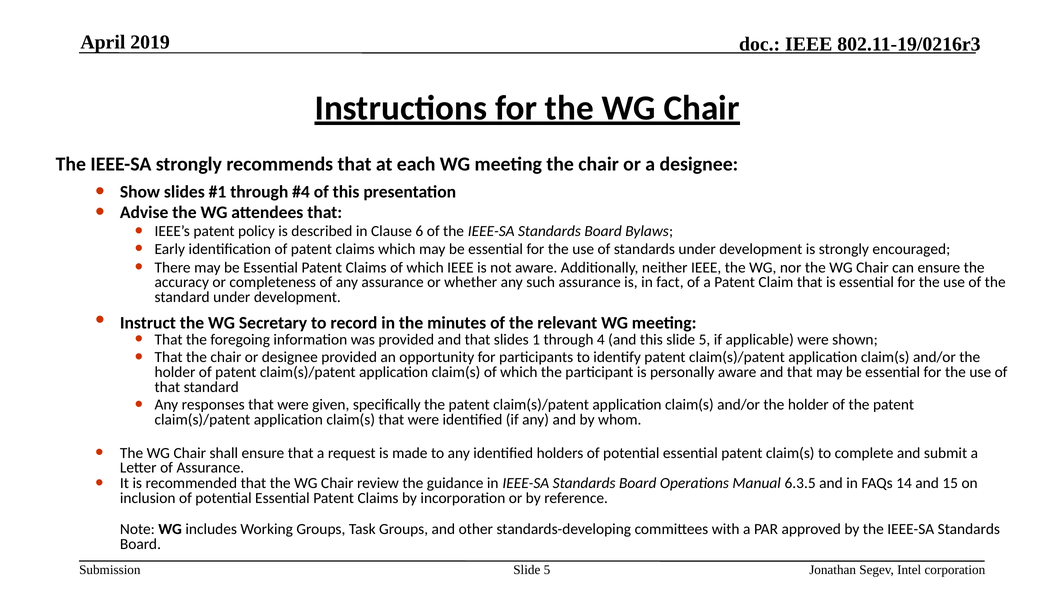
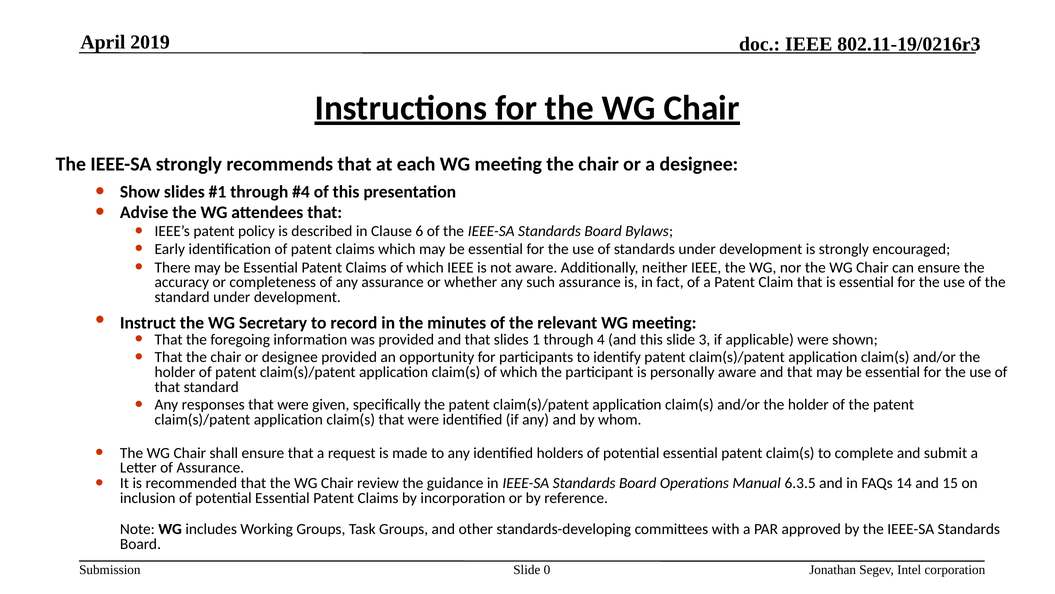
this slide 5: 5 -> 3 (704, 339)
5: 5 -> 0 (547, 569)
